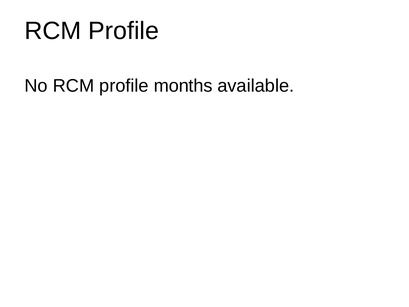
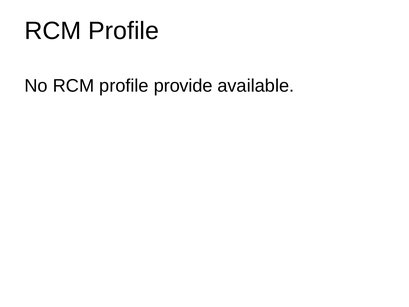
months: months -> provide (183, 86)
